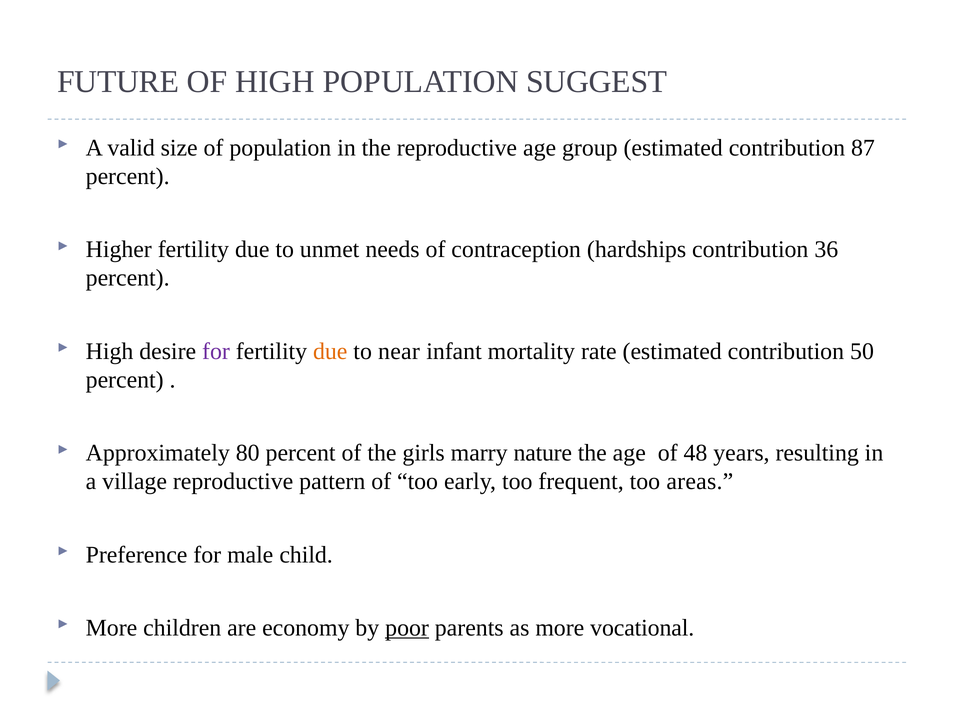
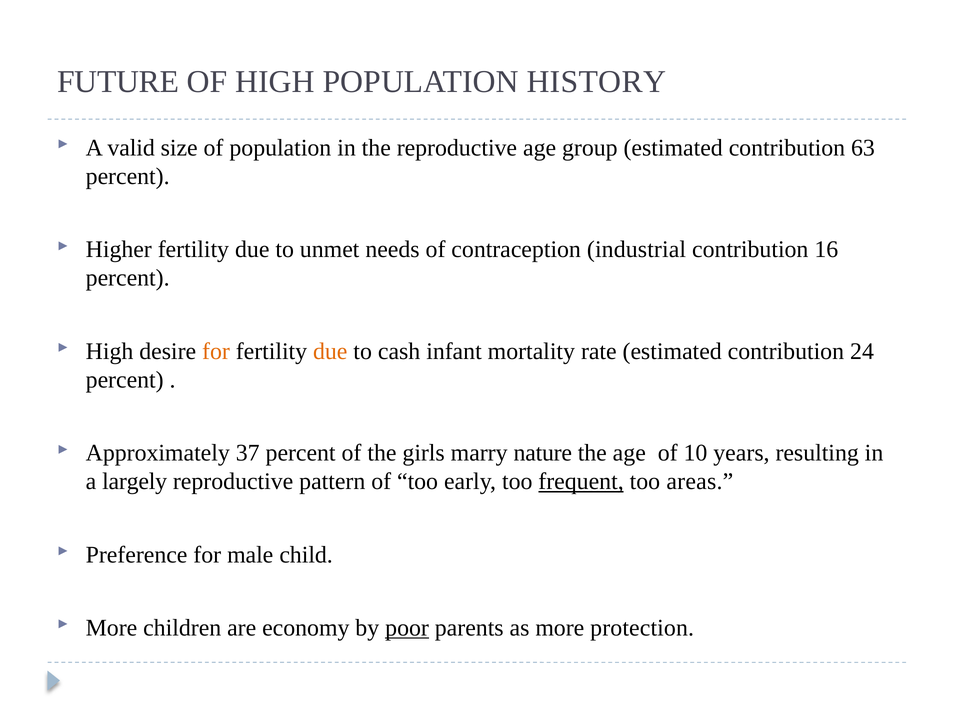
SUGGEST: SUGGEST -> HISTORY (596, 82)
87: 87 -> 63 (863, 148)
hardships: hardships -> industrial (637, 250)
36: 36 -> 16 (826, 250)
for colour: purple -> orange (216, 351)
near: near -> cash (399, 351)
50: 50 -> 24 (862, 351)
80: 80 -> 37 (248, 453)
48: 48 -> 10 (696, 453)
village: village -> largely (135, 482)
frequent underline: none -> present (581, 482)
vocational: vocational -> protection (642, 628)
